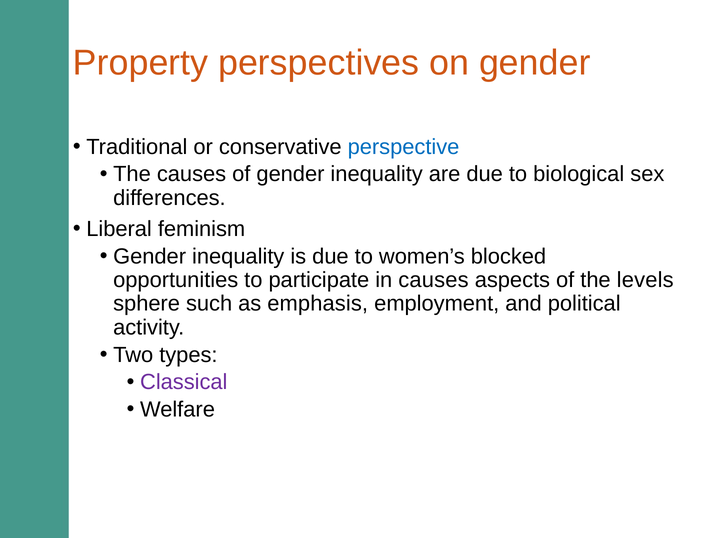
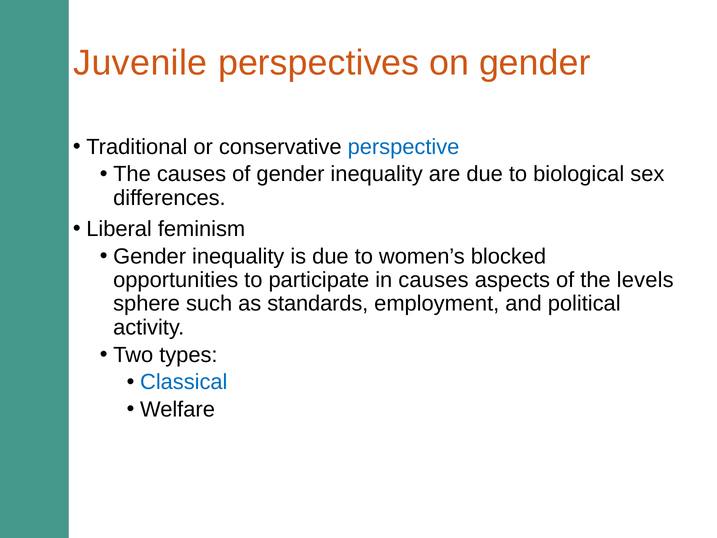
Property: Property -> Juvenile (140, 63)
emphasis: emphasis -> standards (318, 304)
Classical colour: purple -> blue (184, 382)
